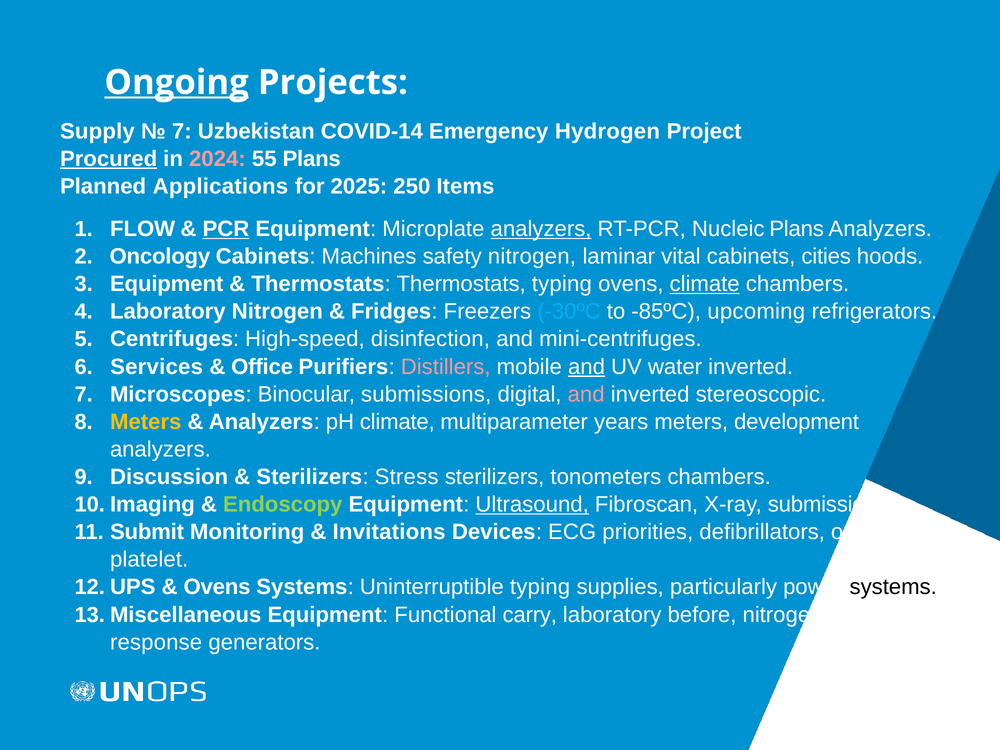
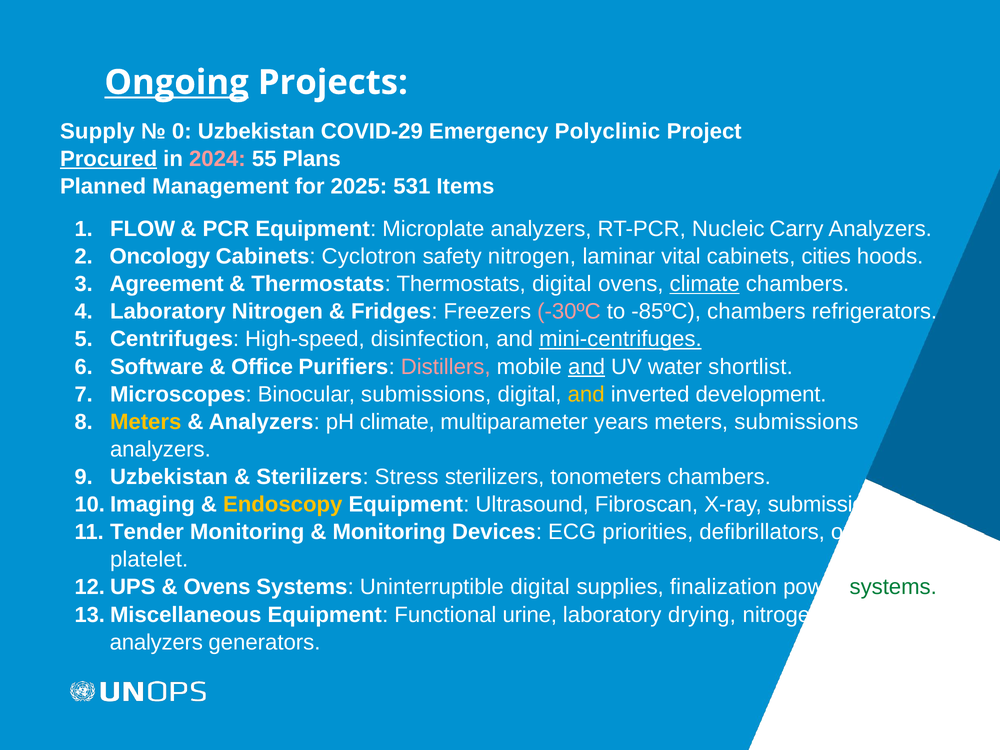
7: 7 -> 0 (182, 131)
COVID-14: COVID-14 -> COVID-29 (372, 131)
Hydrogen: Hydrogen -> Polyclinic (607, 131)
Applications: Applications -> Management (220, 186)
250: 250 -> 531 (412, 186)
PCR underline: present -> none (226, 229)
analyzers underline: present -> none (541, 229)
Nucleic Plans: Plans -> Carry (796, 229)
Machines: Machines -> Cyclotron (369, 256)
Equipment: Equipment -> Agreement (167, 284)
Thermostats typing: typing -> digital (562, 284)
-30ºC colour: light blue -> pink (569, 312)
-85ºC upcoming: upcoming -> chambers (756, 312)
mini-centrifuges underline: none -> present (620, 339)
Services: Services -> Software (157, 367)
water inverted: inverted -> shortlist (751, 367)
and colour: pink -> yellow (586, 394)
stereoscopic: stereoscopic -> development (761, 394)
meters development: development -> submissions (796, 422)
Discussion: Discussion -> Uzbekistan (169, 477)
Endoscopy colour: light green -> yellow (283, 504)
Ultrasound underline: present -> none (532, 504)
Submit: Submit -> Tender (147, 532)
Invitations: Invitations -> Monitoring (389, 532)
Uninterruptible typing: typing -> digital (540, 587)
particularly: particularly -> finalization (723, 587)
systems colour: black -> green (893, 587)
carry: carry -> urine (530, 615)
before: before -> drying (702, 615)
response: response -> analyzers (156, 642)
